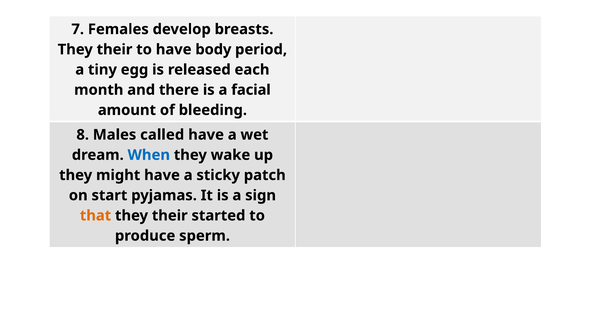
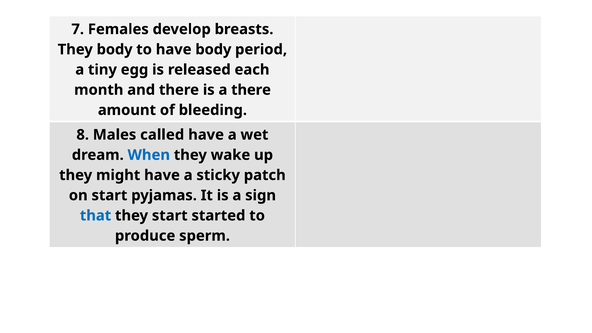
their: their -> body (115, 49)
a facial: facial -> there (251, 90)
that colour: orange -> blue (96, 216)
their: their -> start (170, 216)
